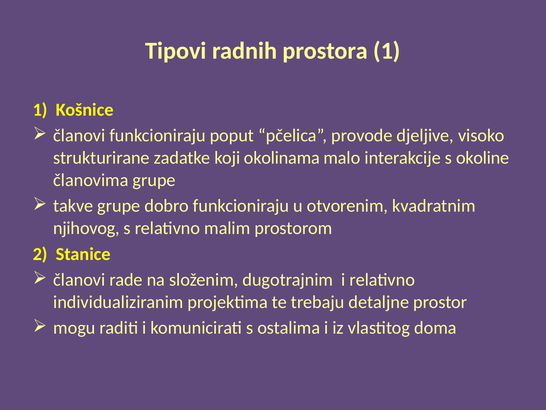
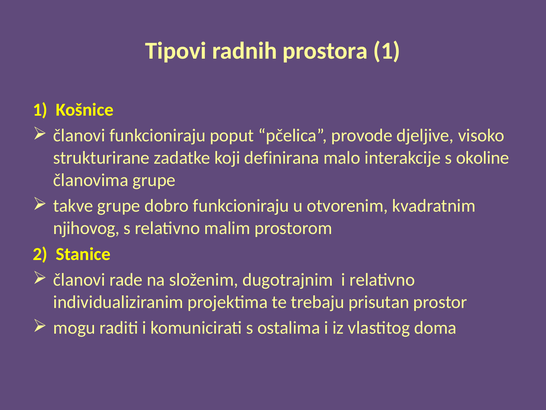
okolinama: okolinama -> definirana (282, 158)
detaljne: detaljne -> prisutan (379, 302)
